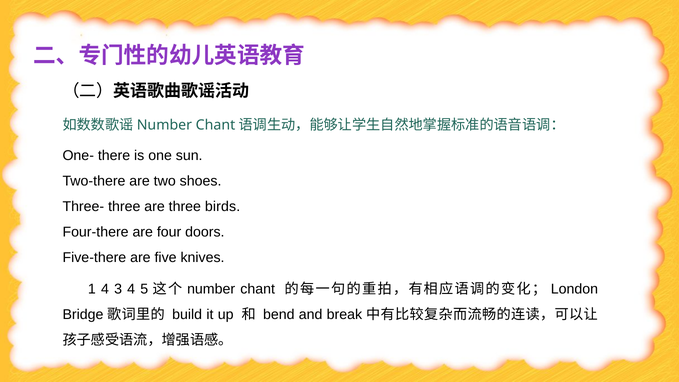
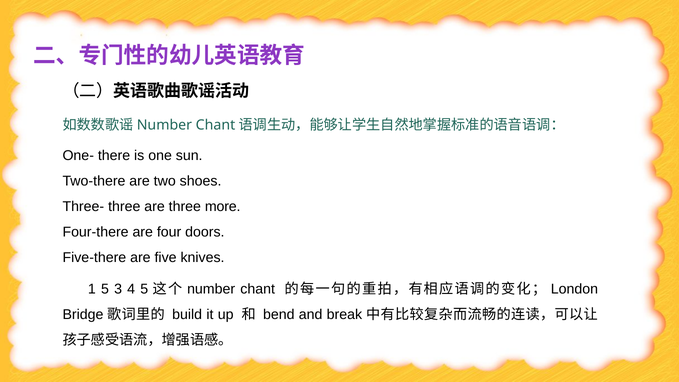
birds: birds -> more (223, 206)
1 4: 4 -> 5 (105, 289)
